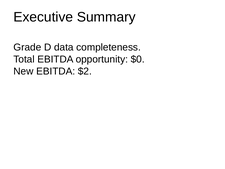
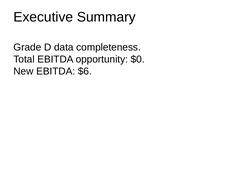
$2: $2 -> $6 (85, 71)
